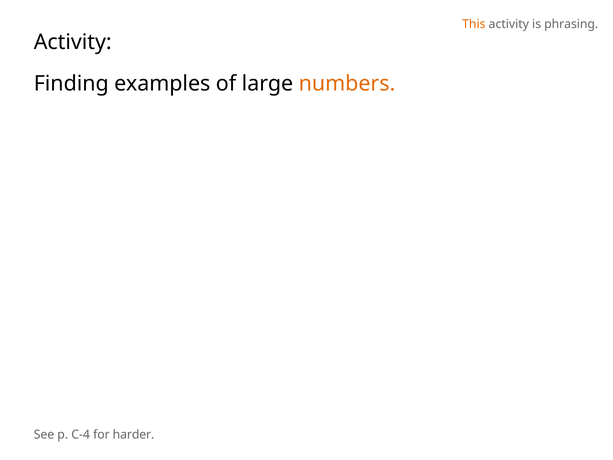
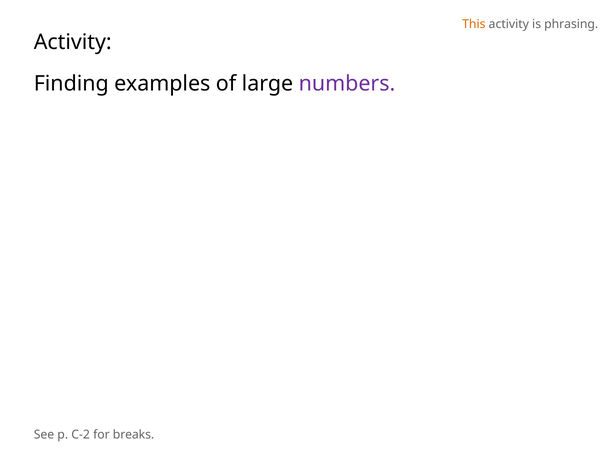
numbers colour: orange -> purple (347, 84)
C-4: C-4 -> C-2 (81, 435)
harder: harder -> breaks (134, 435)
